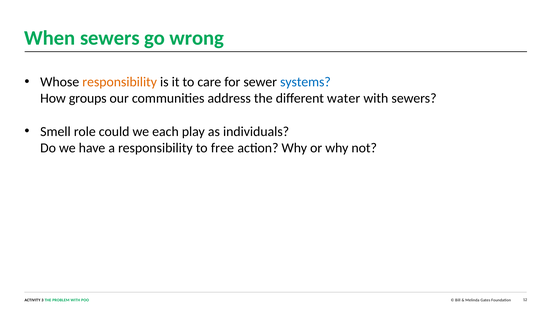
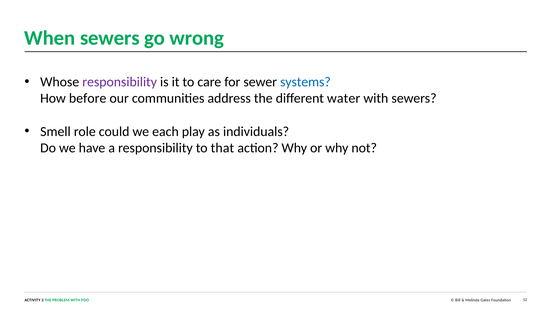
responsibility colour: orange -> purple (120, 82)
groups: groups -> before (88, 98)
free: free -> that (222, 148)
